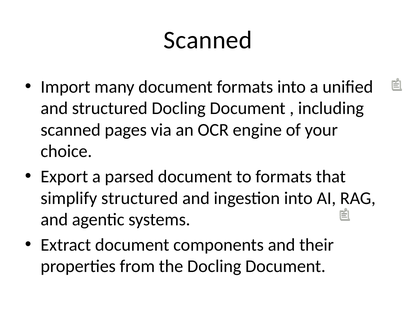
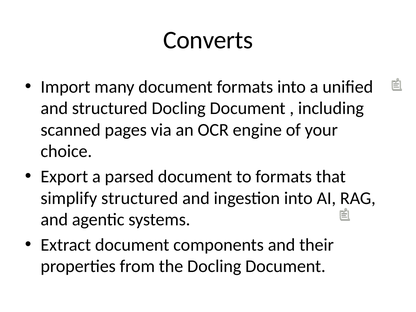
Scanned: Scanned -> Converts (208, 40)
